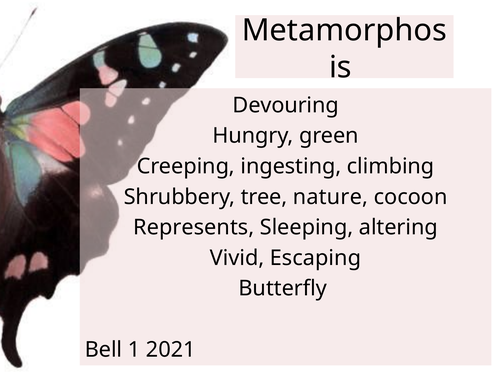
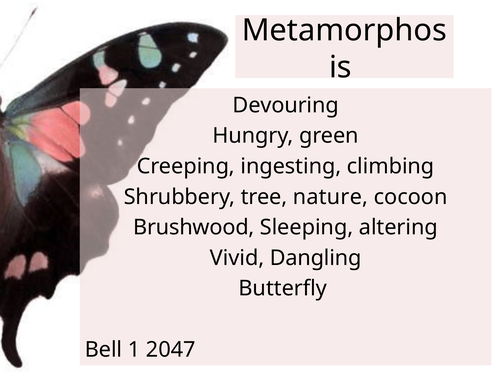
Represents: Represents -> Brushwood (194, 227)
Escaping: Escaping -> Dangling (316, 258)
2021: 2021 -> 2047 (171, 350)
